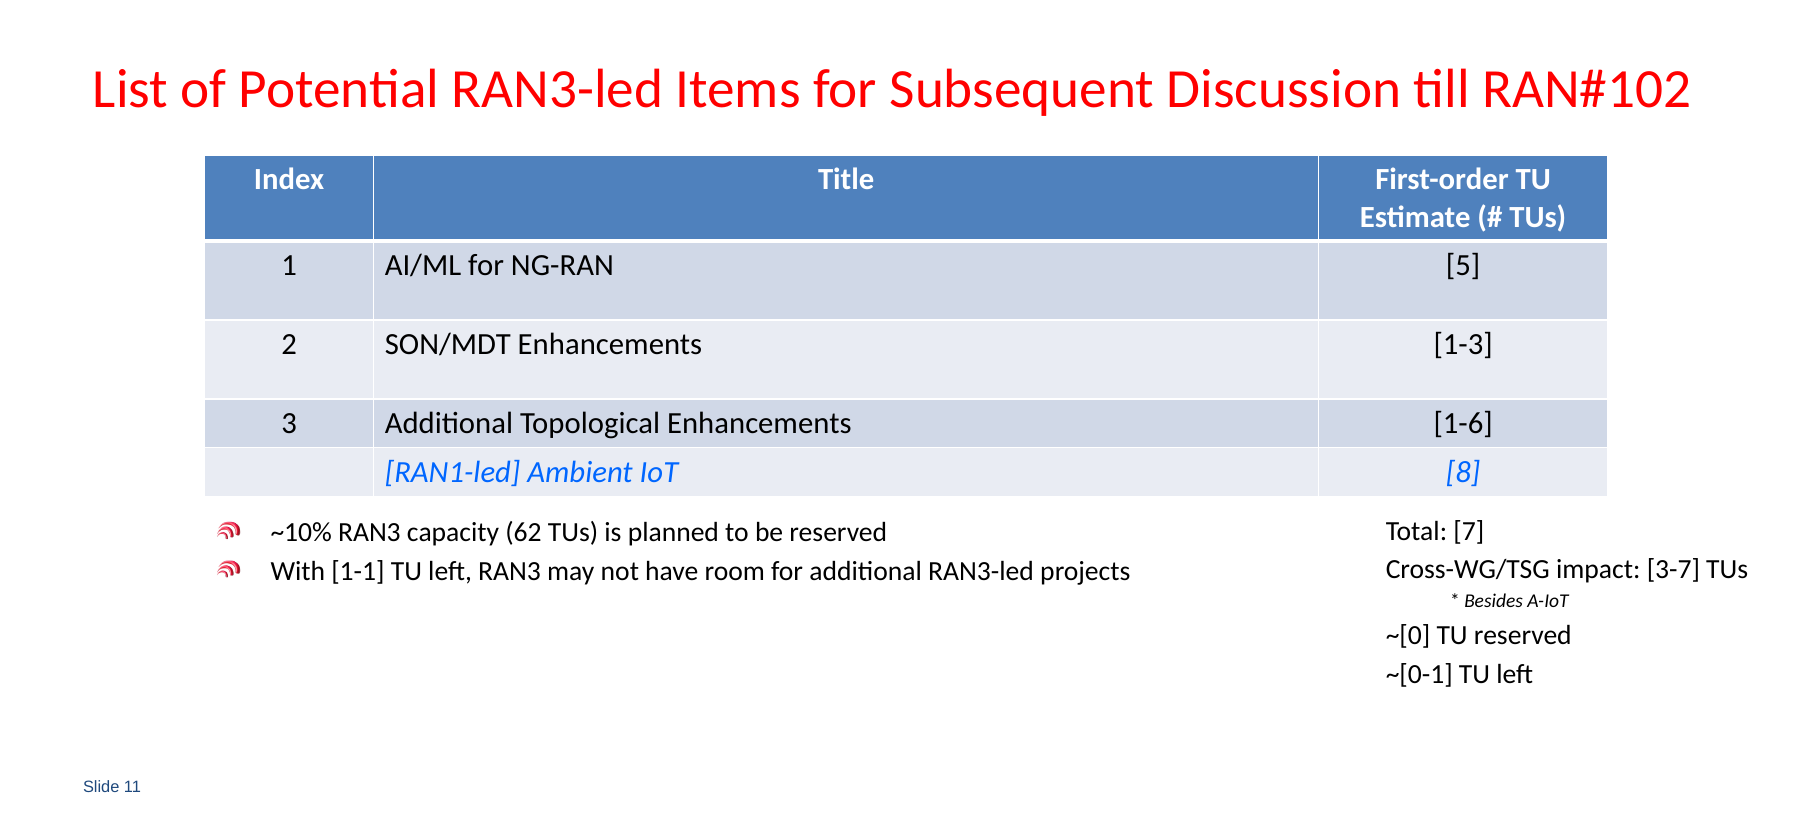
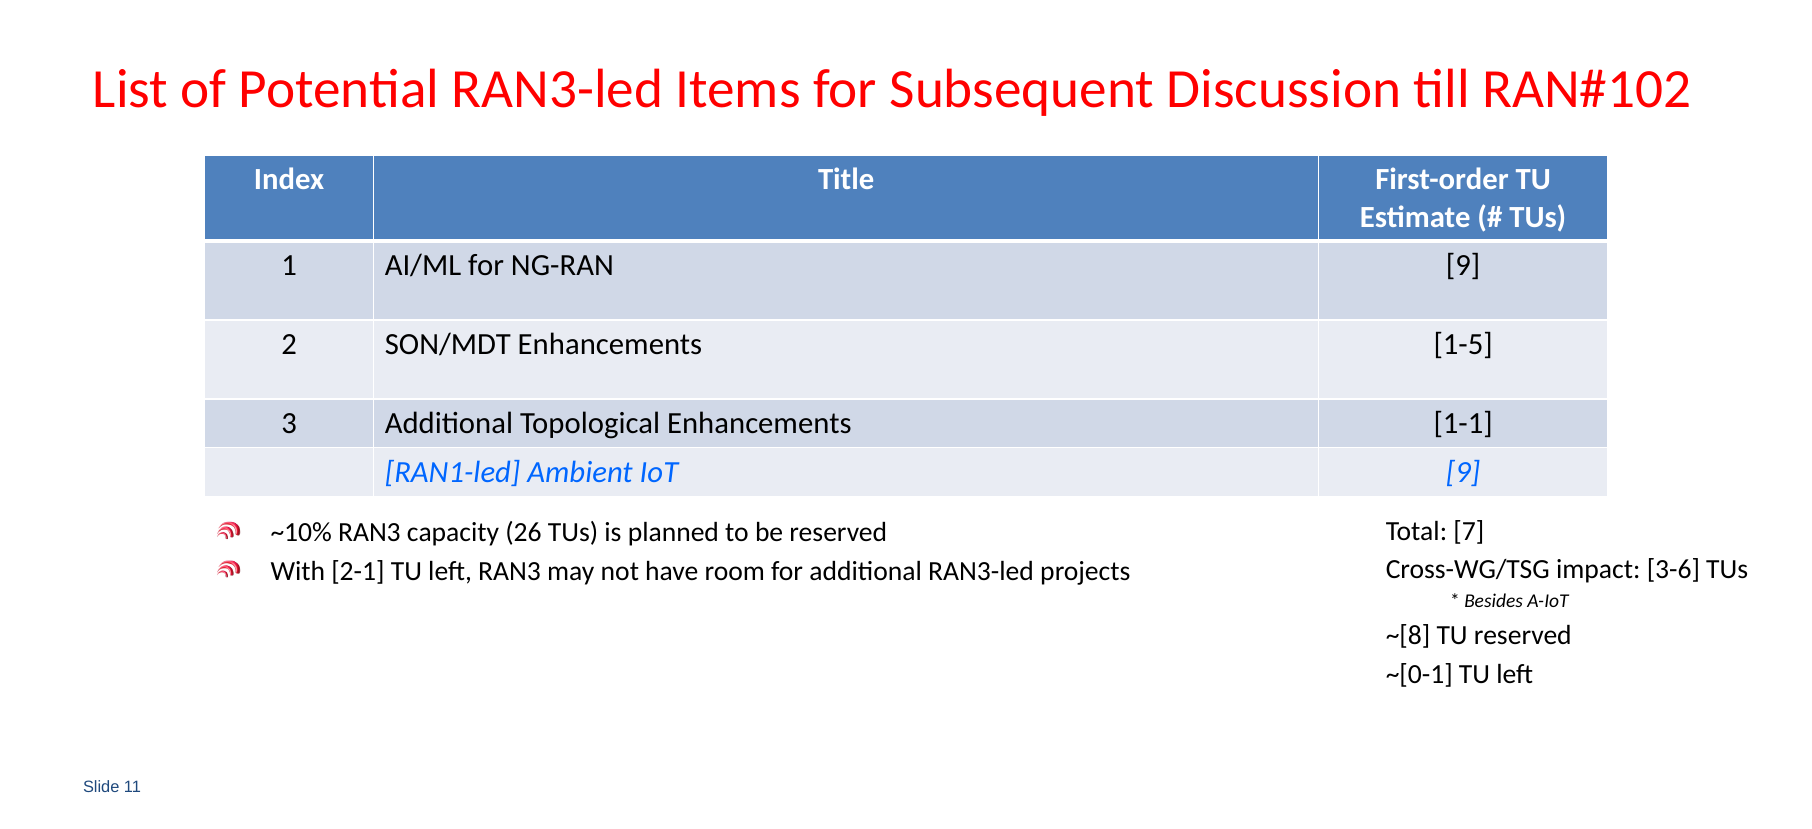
NG-RAN 5: 5 -> 9 (1463, 266)
1-3: 1-3 -> 1-5 (1463, 345)
1-6: 1-6 -> 1-1 (1463, 423)
IoT 8: 8 -> 9 (1463, 472)
62: 62 -> 26 (523, 532)
3-7: 3-7 -> 3-6 (1673, 569)
1-1: 1-1 -> 2-1 (358, 571)
~[0: ~[0 -> ~[8 (1408, 635)
